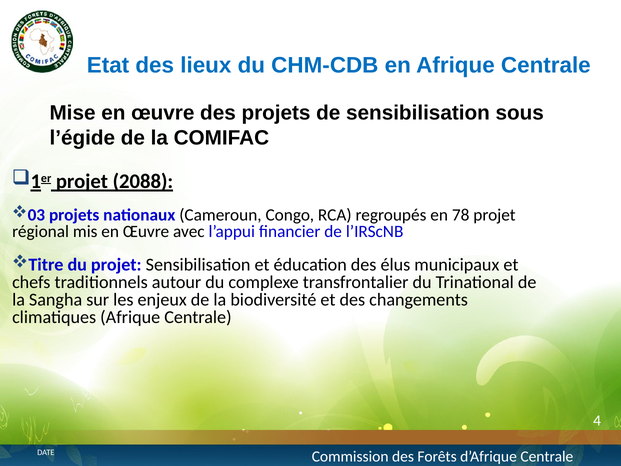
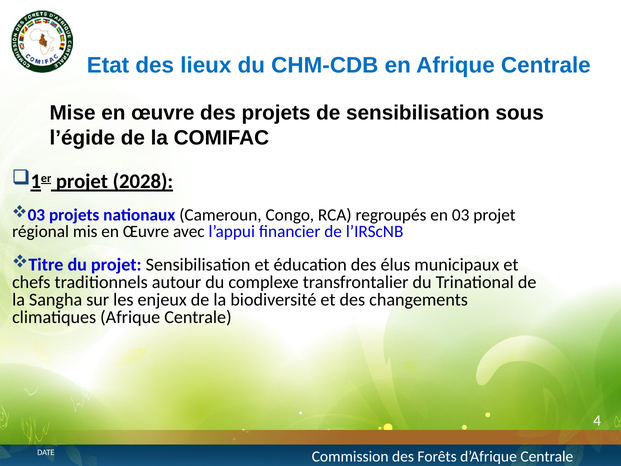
2088: 2088 -> 2028 (143, 181)
en 78: 78 -> 03 (461, 215)
